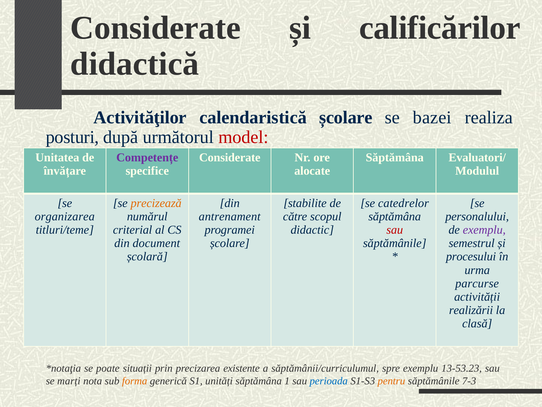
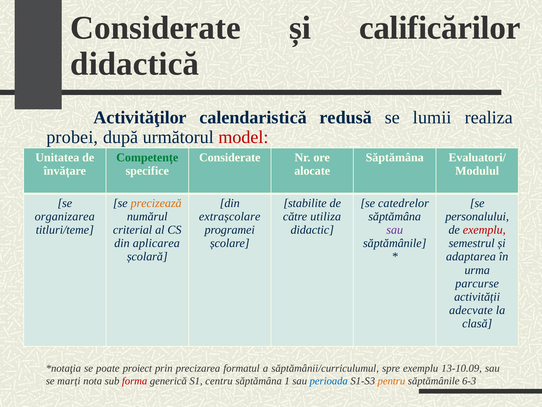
calendaristică școlare: școlare -> redusă (346, 117)
bazei: bazei -> lumii (432, 117)
posturi: posturi -> probei (72, 137)
Competențe colour: purple -> green (147, 157)
antrenament: antrenament -> extrașcolare (230, 216)
scopul: scopul -> utiliza (326, 216)
sau colour: red -> purple (395, 230)
exemplu colour: purple -> red (484, 230)
document: document -> aplicarea (156, 243)
procesului: procesului -> adaptarea (471, 256)
realizării: realizării -> adecvate (471, 310)
situații: situații -> proiect (137, 368)
existente: existente -> formatul (241, 368)
13-53.23: 13-53.23 -> 13-10.09 (462, 368)
forma colour: orange -> red (135, 381)
unități: unități -> centru (219, 381)
7-3: 7-3 -> 6-3 (469, 381)
